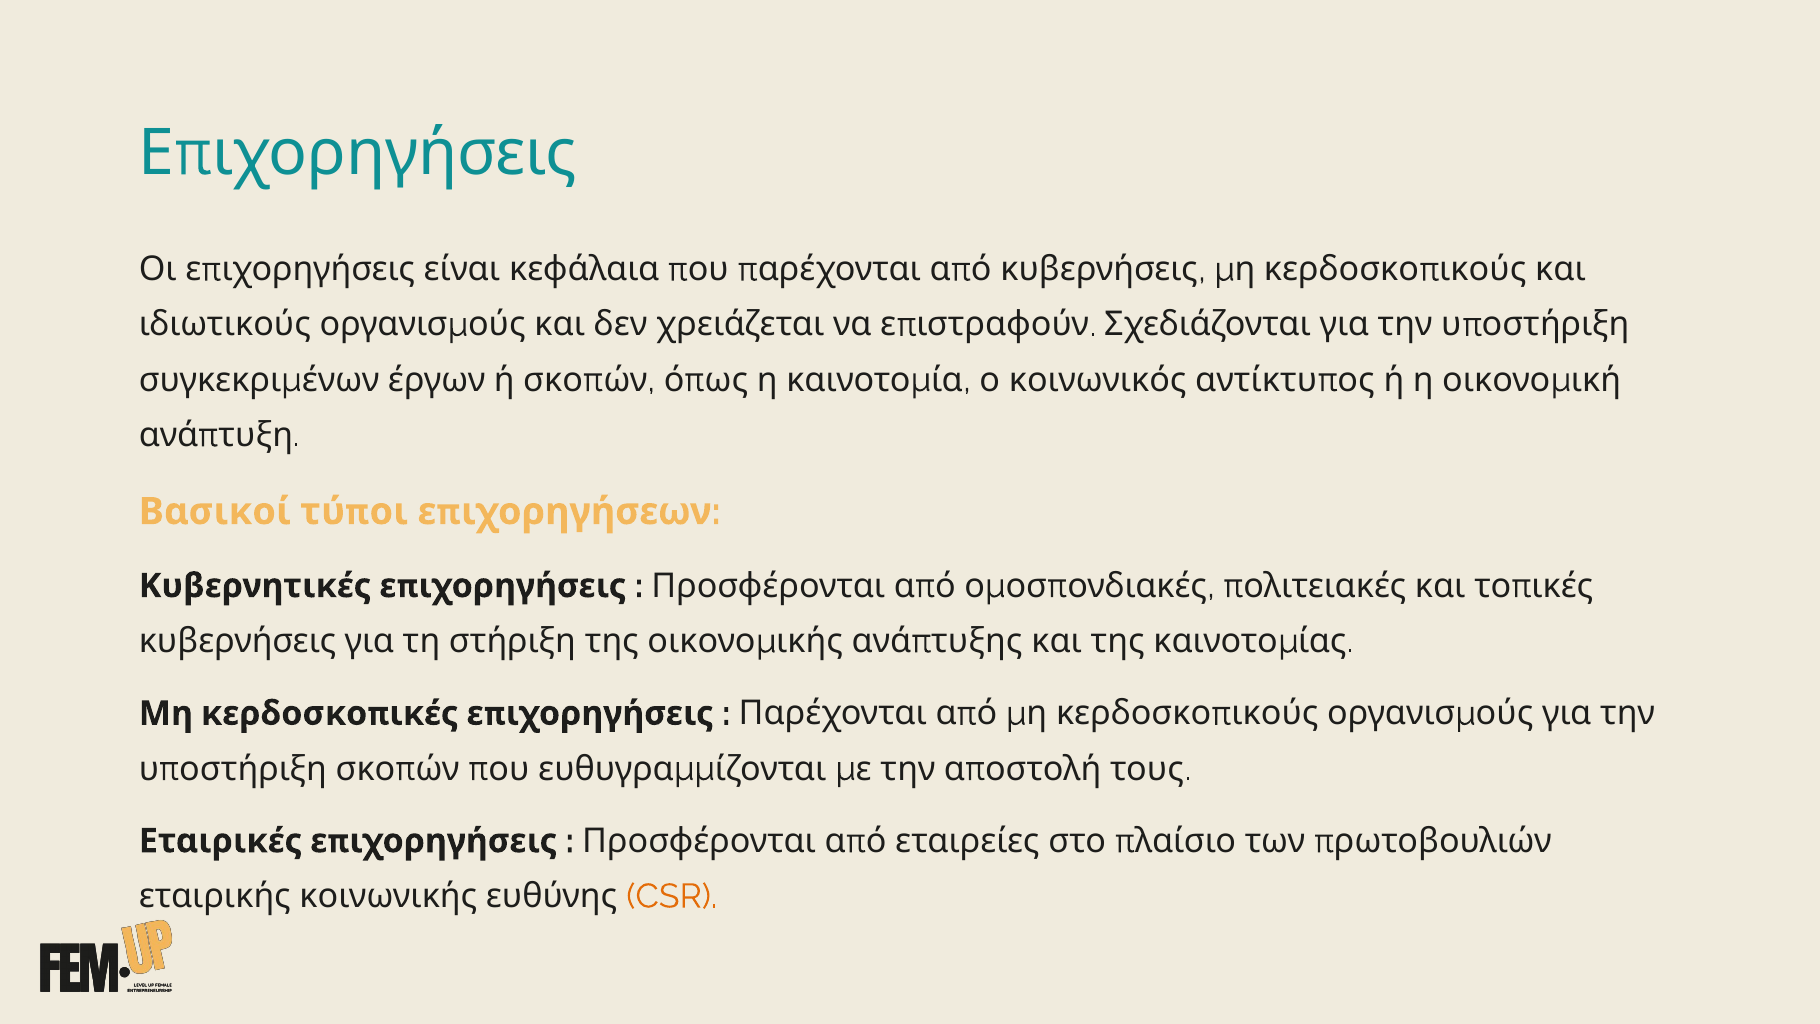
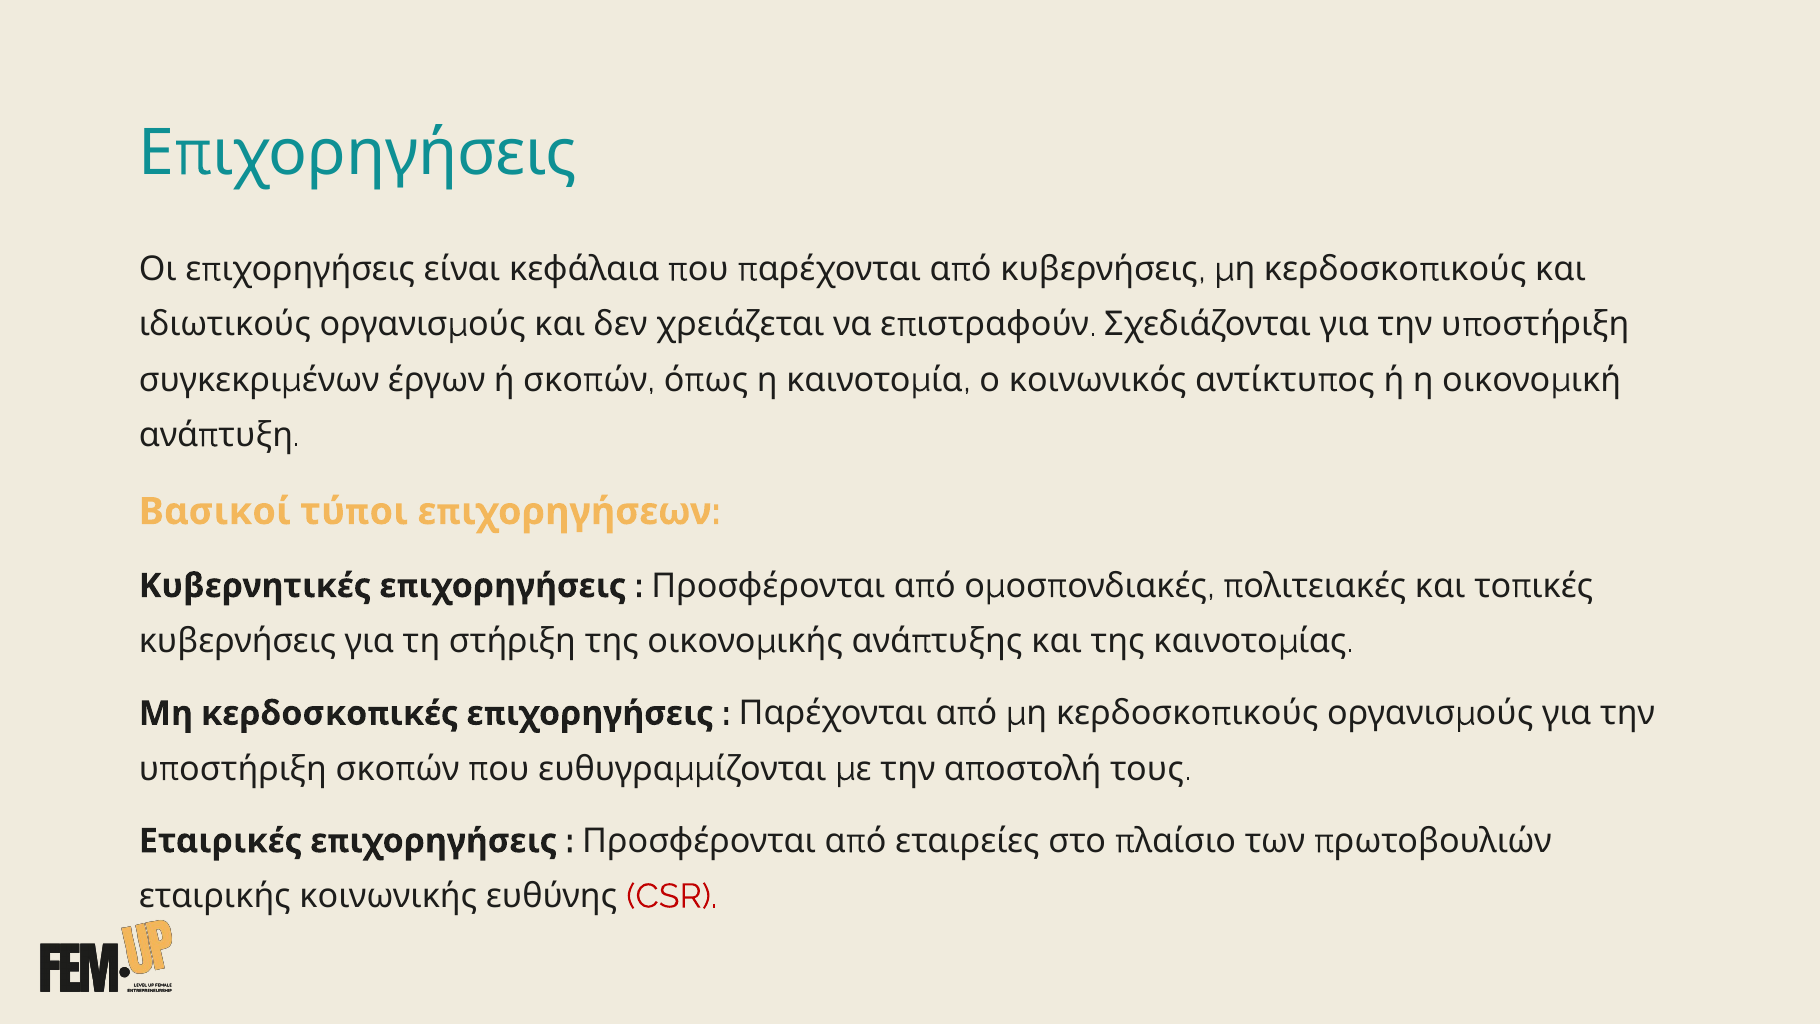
CSR colour: orange -> red (672, 896)
